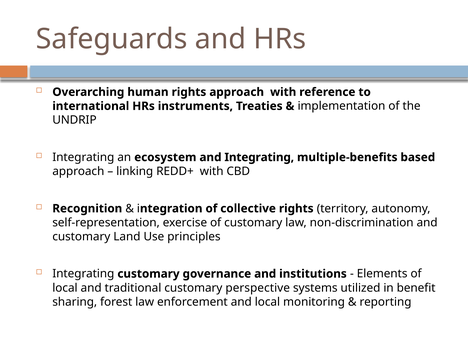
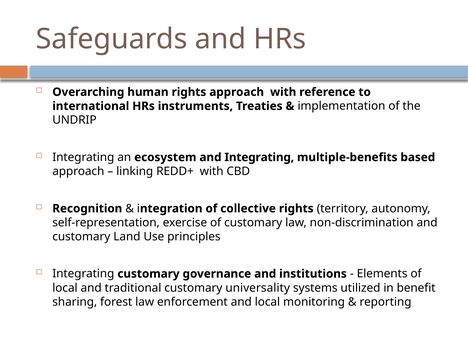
perspective: perspective -> universality (258, 288)
